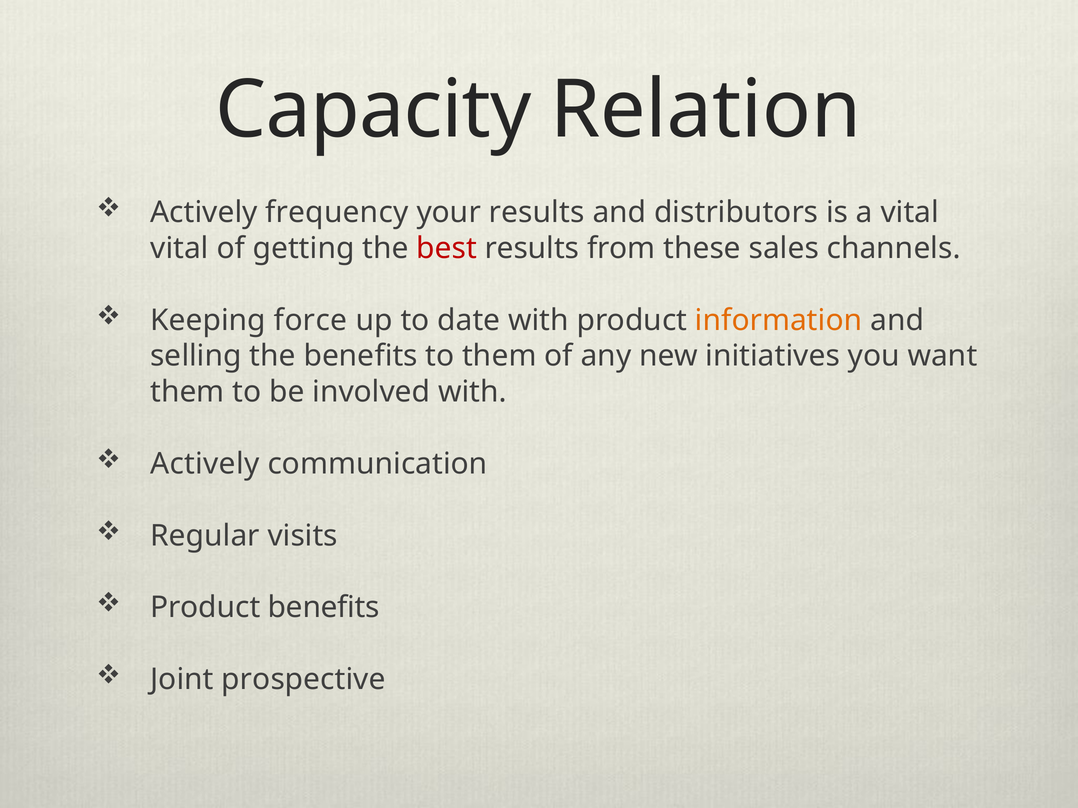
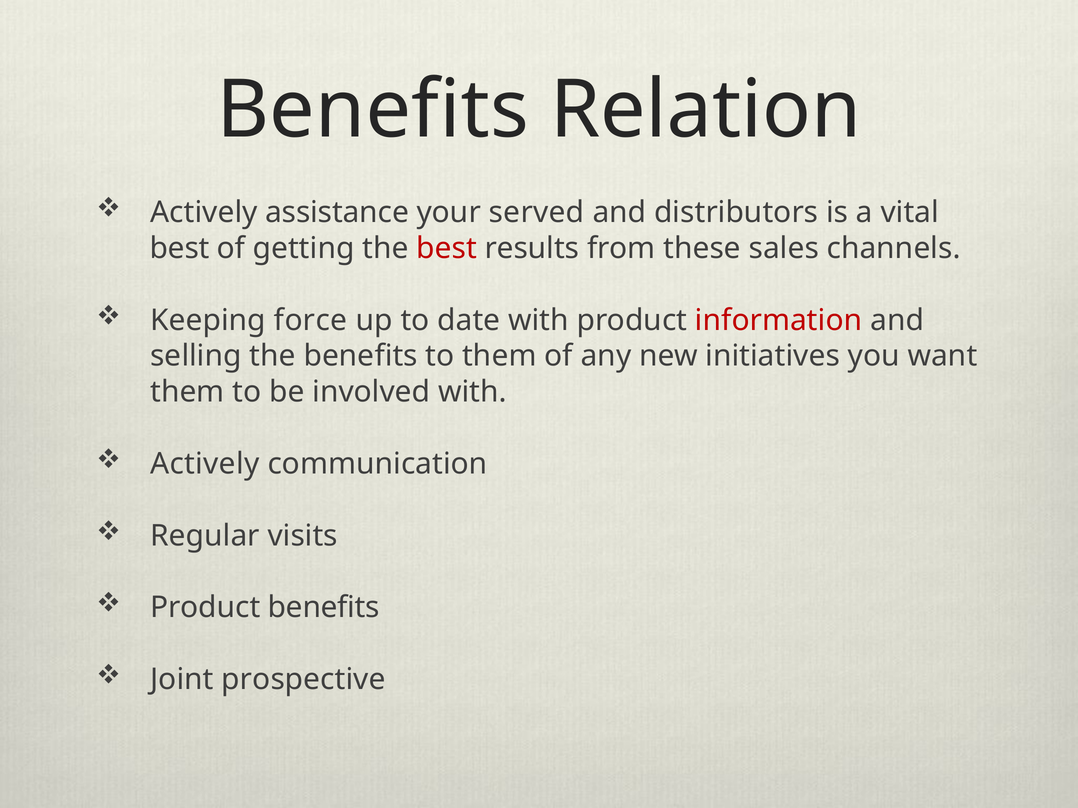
Capacity: Capacity -> Benefits (373, 110)
frequency: frequency -> assistance (337, 213)
your results: results -> served (537, 213)
vital: vital -> best (180, 248)
information colour: orange -> red (779, 320)
